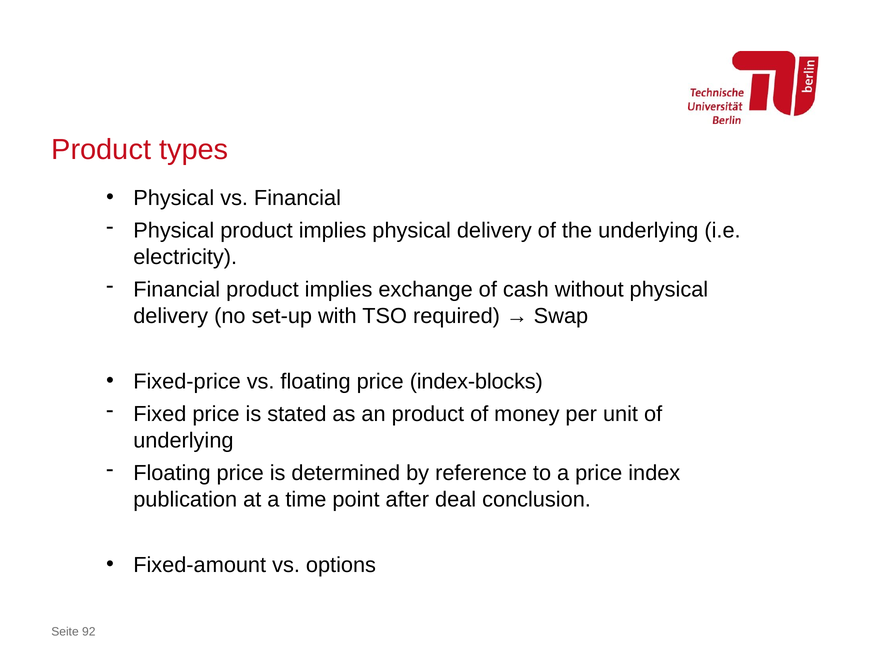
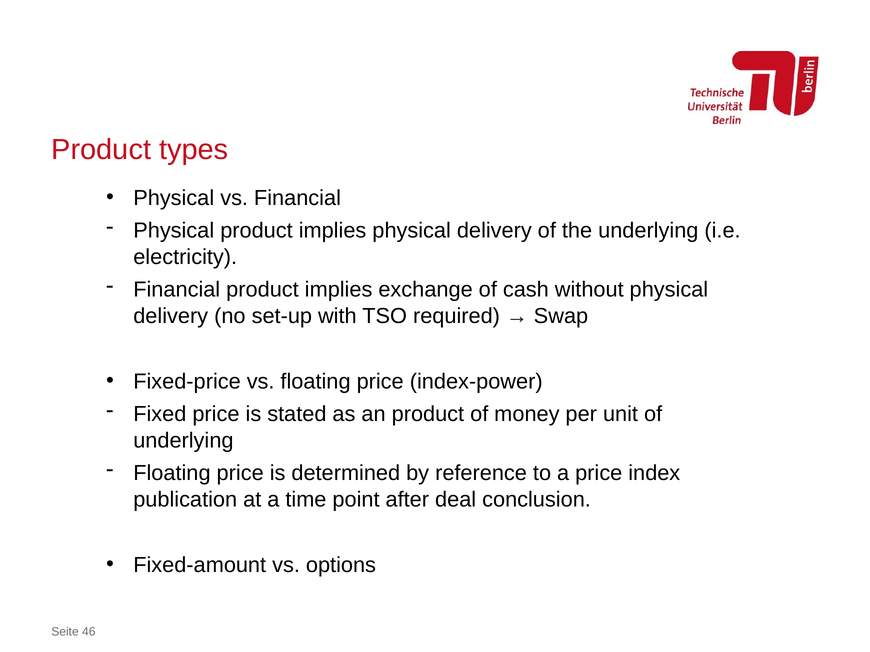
index-blocks: index-blocks -> index-power (476, 382)
92: 92 -> 46 (89, 632)
